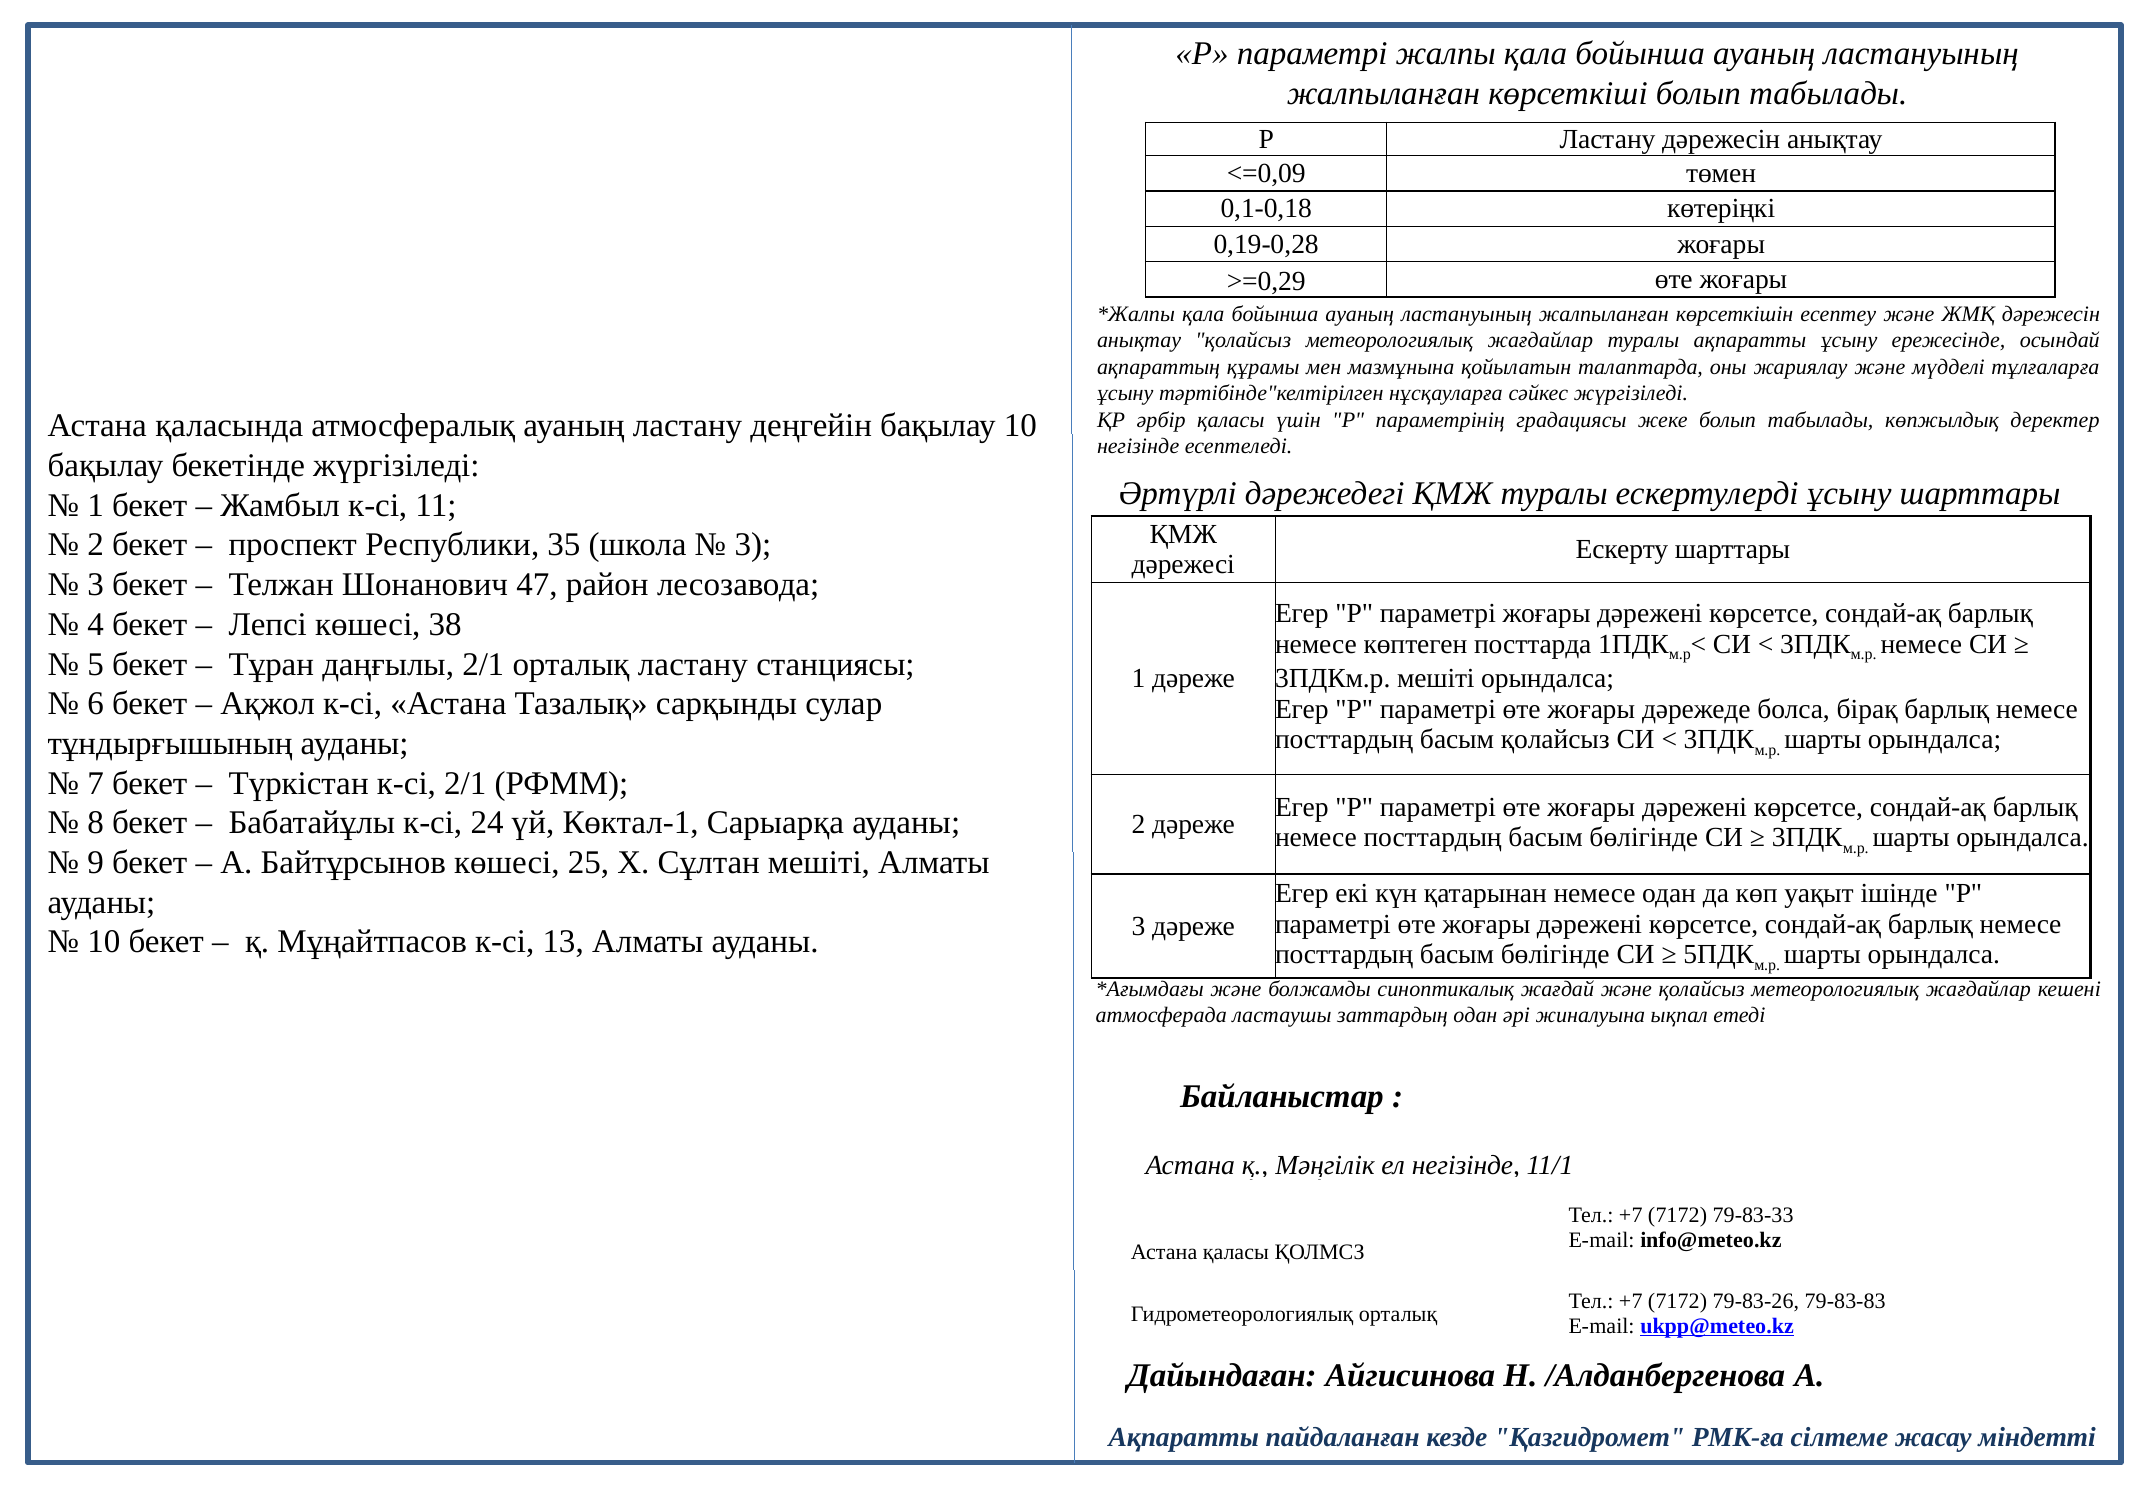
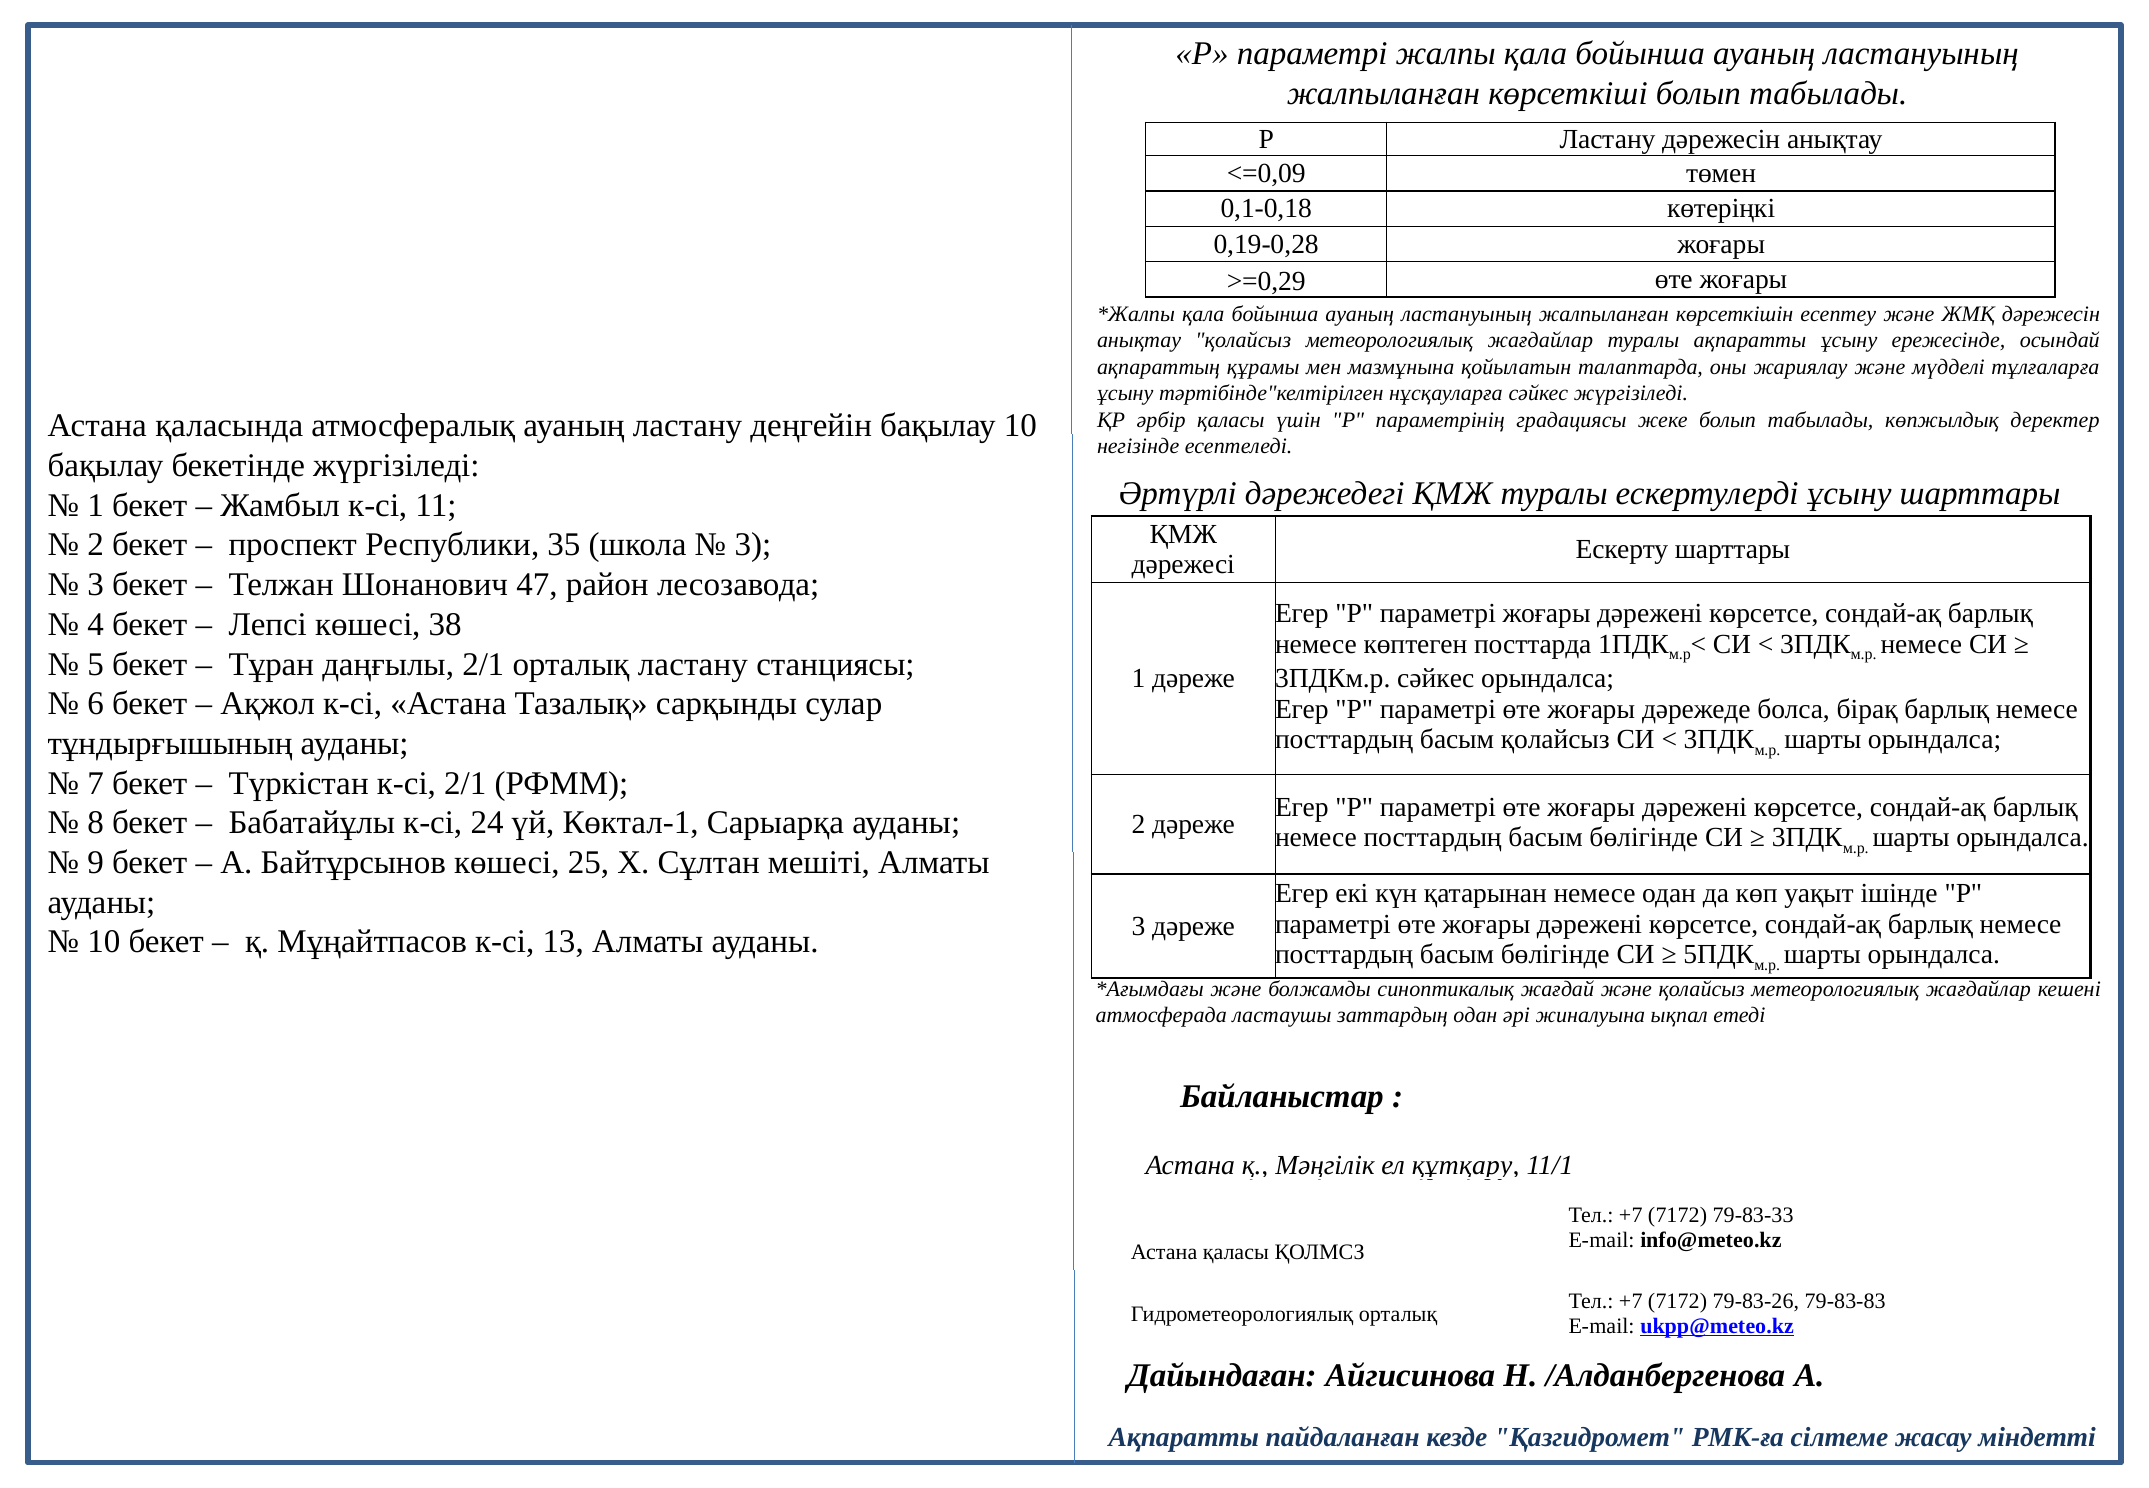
3ПДКм.р мешіті: мешіті -> сәйкес (1436, 679)
ел негізінде: негізінде -> құтқару (1466, 1165)
